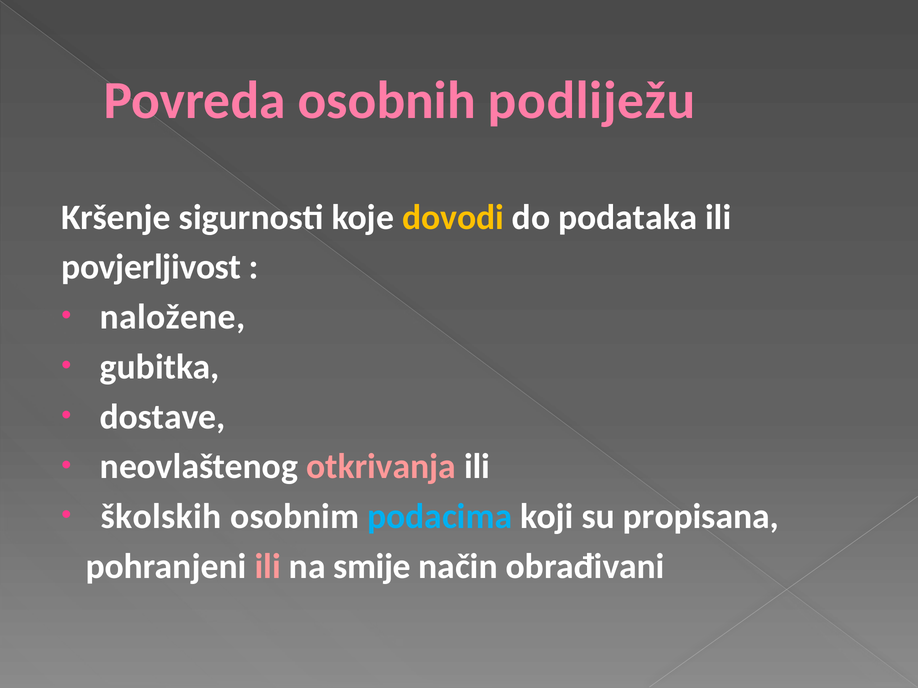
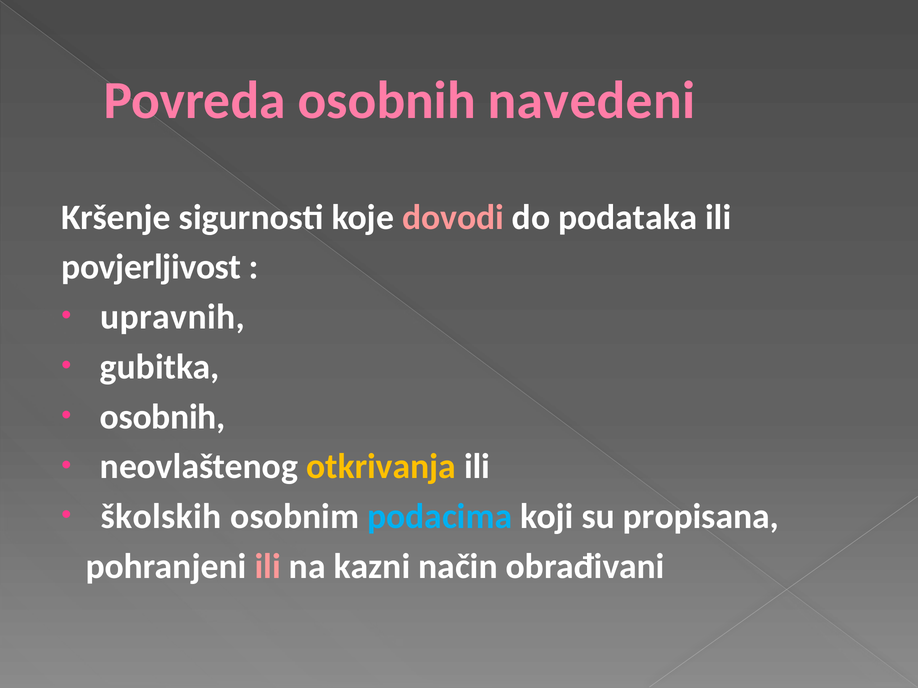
podliježu: podliježu -> navedeni (592, 101)
dovodi colour: yellow -> pink (453, 217)
naložene: naložene -> upravnih (173, 317)
dostave: dostave -> osobnih (163, 417)
otkrivanja colour: pink -> yellow (381, 467)
smije: smije -> kazni (372, 567)
